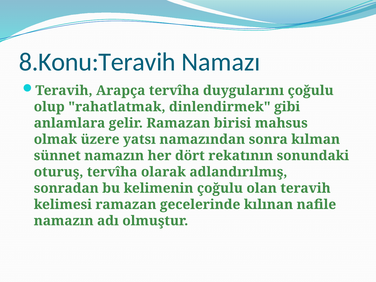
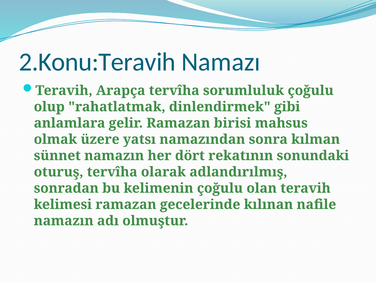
8.Konu:Teravih: 8.Konu:Teravih -> 2.Konu:Teravih (97, 62)
duygularını: duygularını -> sorumluluk (244, 91)
